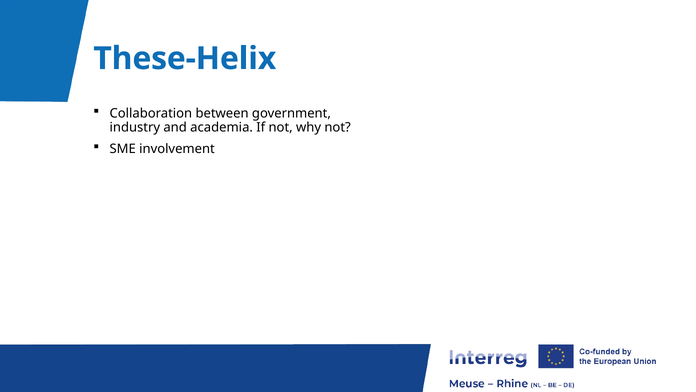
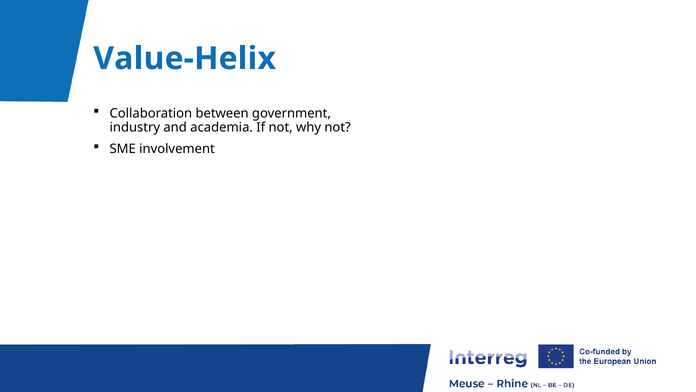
These-Helix: These-Helix -> Value-Helix (185, 58)
